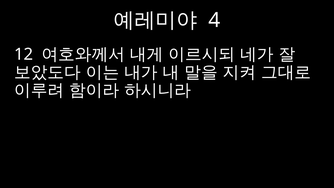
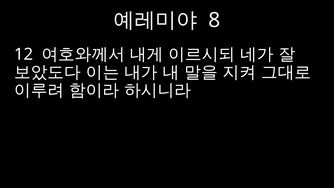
4: 4 -> 8 (214, 20)
